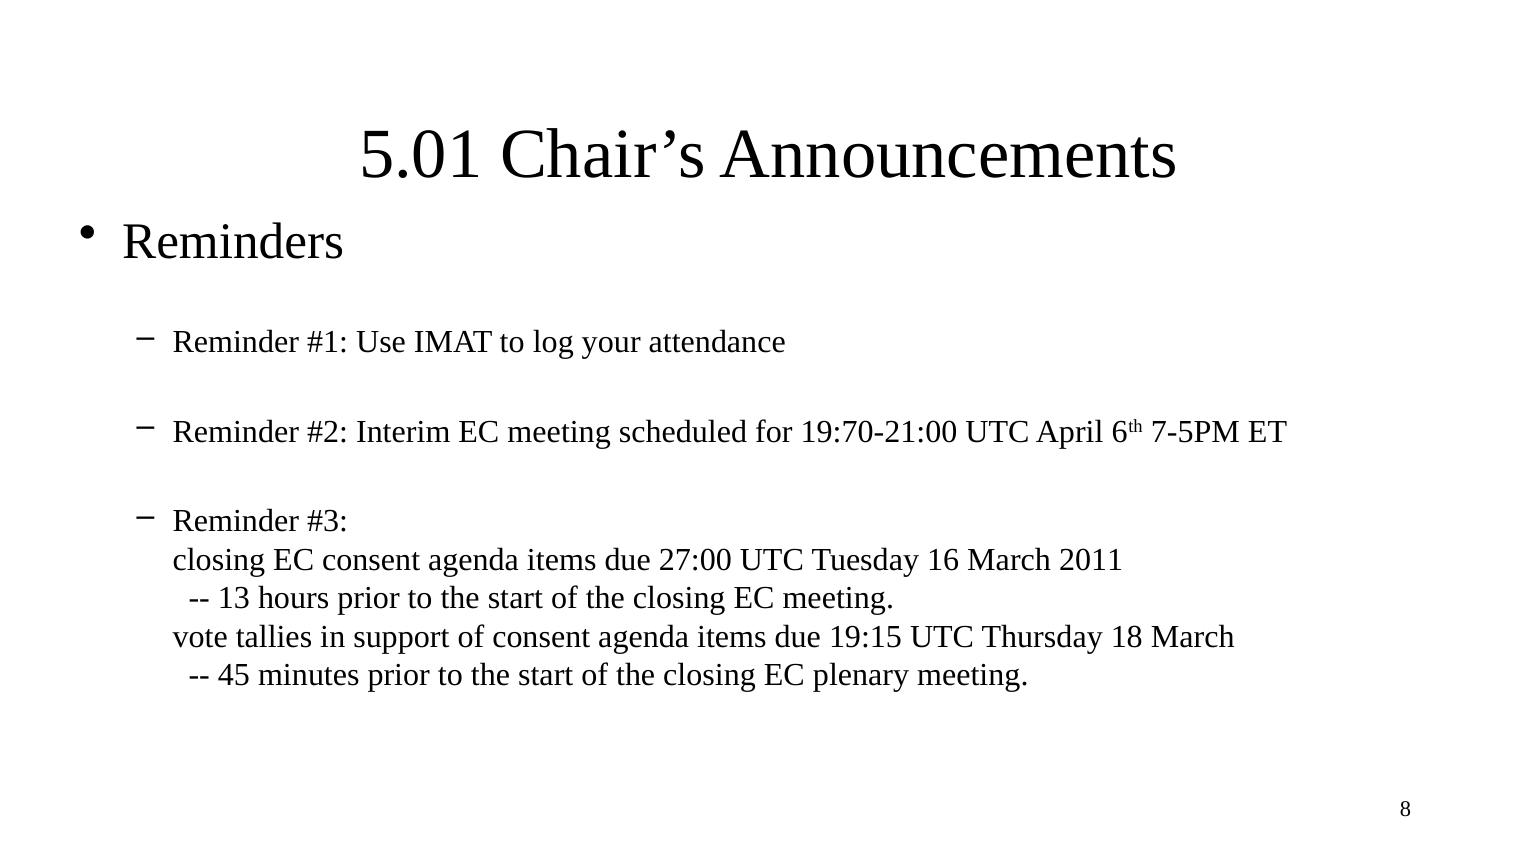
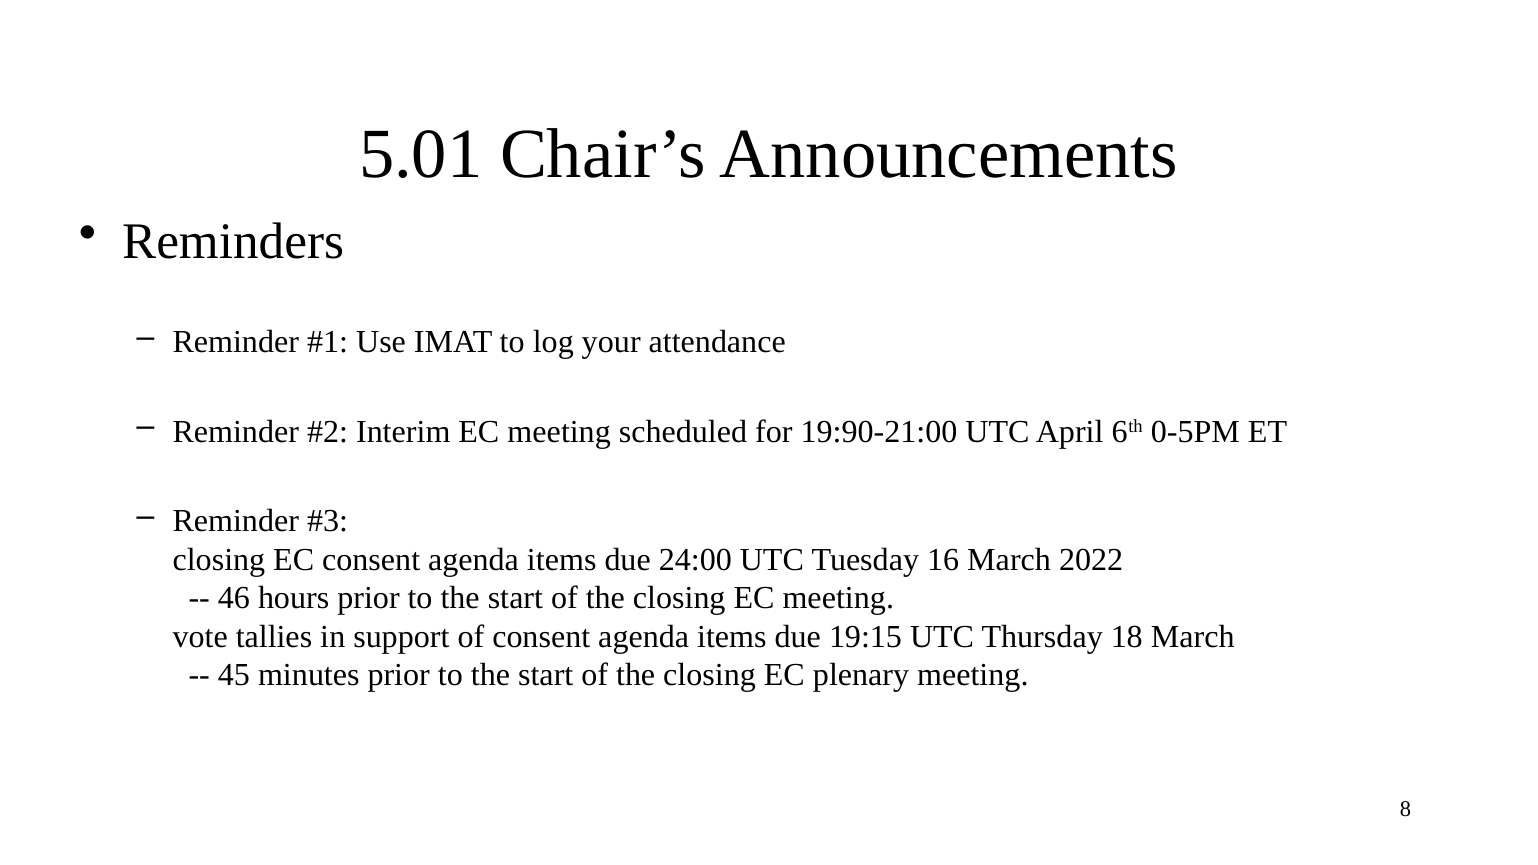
19:70-21:00: 19:70-21:00 -> 19:90-21:00 (879, 432)
7-5PM: 7-5PM -> 0-5PM (1195, 432)
27:00: 27:00 -> 24:00 (695, 560)
2011: 2011 -> 2022 (1091, 560)
13: 13 -> 46 (234, 598)
